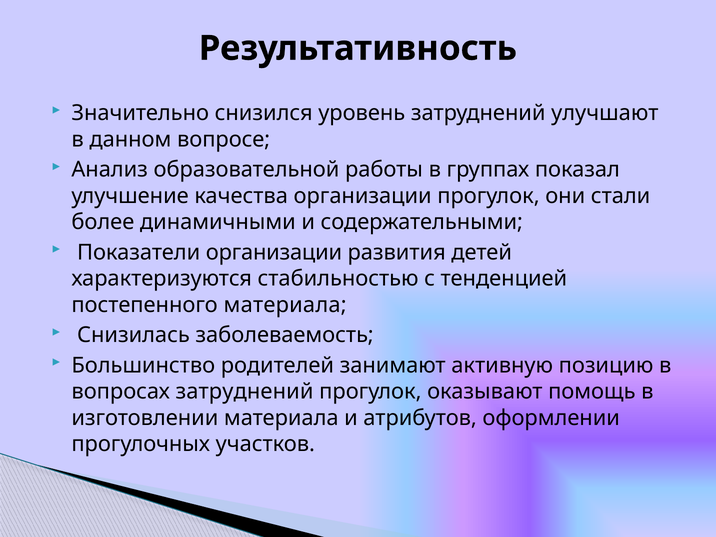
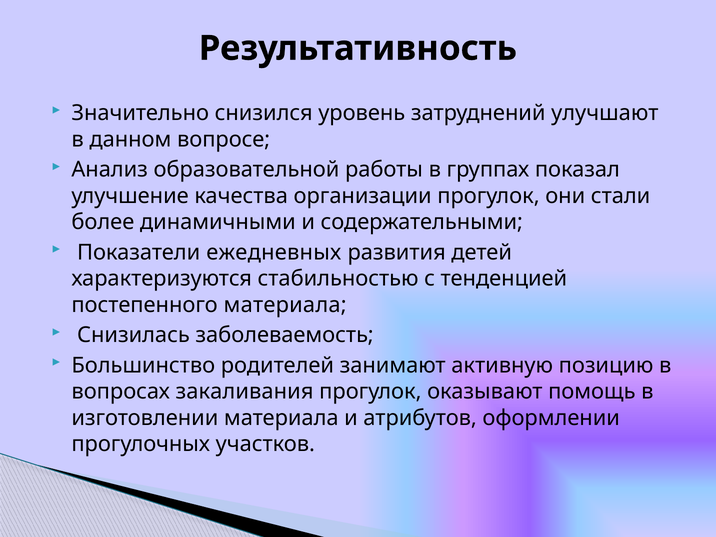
Показатели организации: организации -> ежедневных (274, 252)
вопросах затруднений: затруднений -> закаливания (245, 392)
